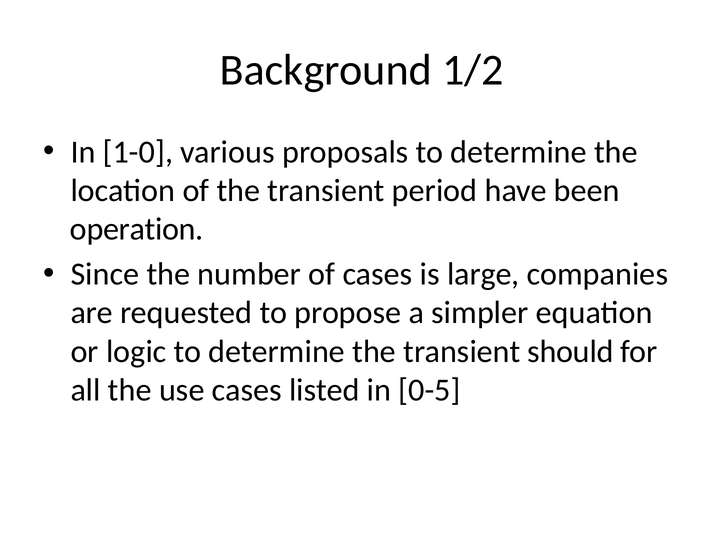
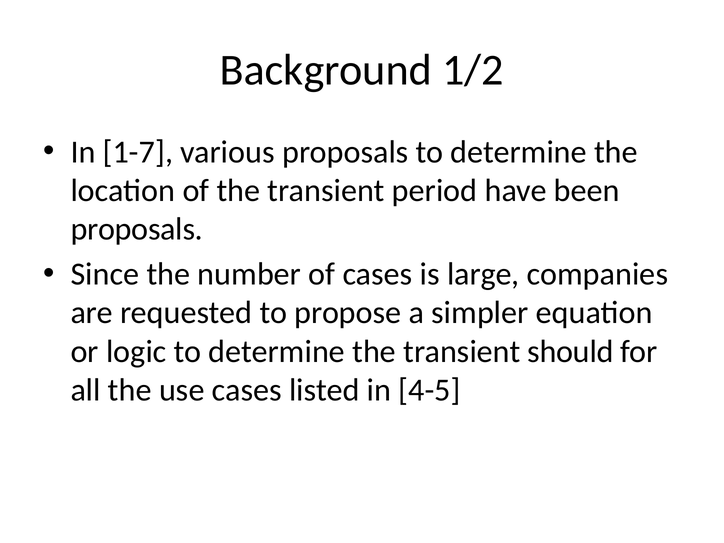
1-0: 1-0 -> 1-7 (138, 152)
operation: operation -> proposals (137, 229)
0-5: 0-5 -> 4-5 (429, 390)
